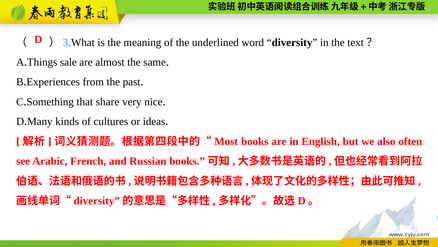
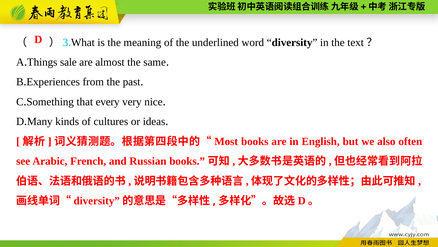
share: share -> every (108, 102)
